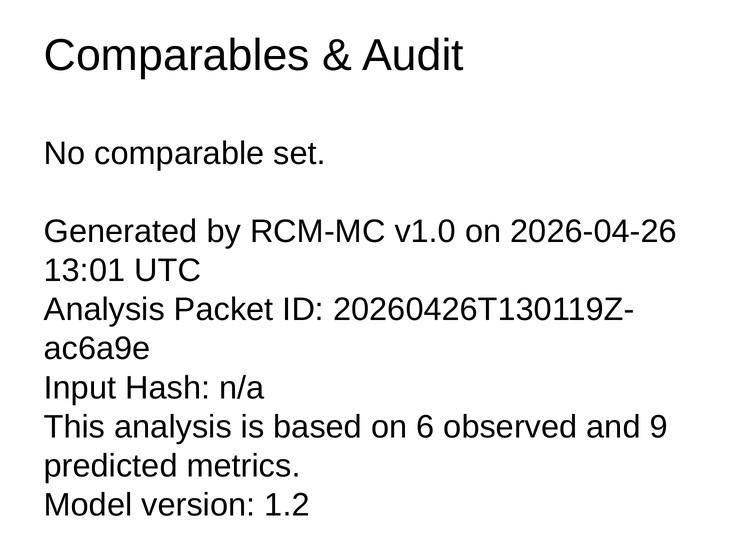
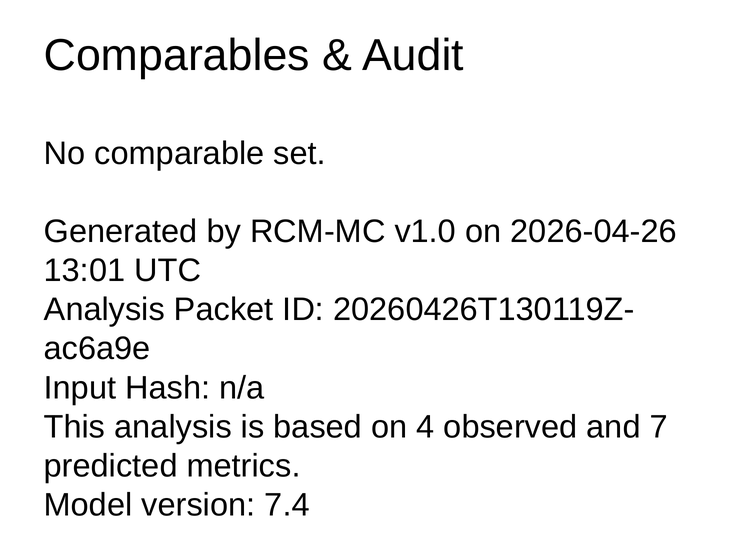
6: 6 -> 4 (425, 427)
9: 9 -> 7 (659, 427)
1.2: 1.2 -> 7.4 (287, 505)
